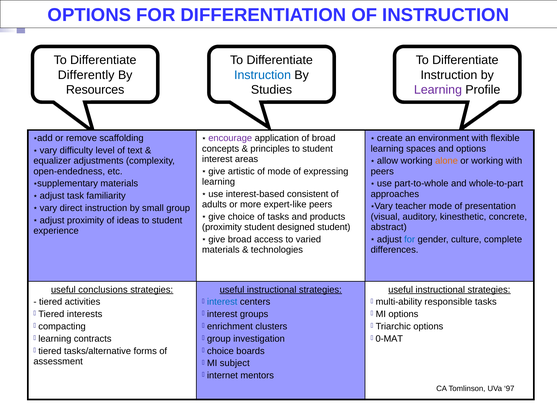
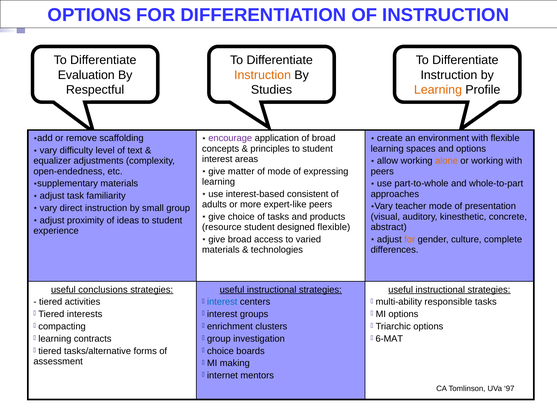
Differently: Differently -> Evaluation (86, 75)
Instruction colour: blue -> orange (263, 75)
Resources: Resources -> Respectful (95, 90)
Learning colour: purple -> orange (438, 90)
artistic: artistic -> matter (241, 171)
proximity: proximity -> resource (222, 227)
designed student: student -> flexible (334, 227)
for colour: blue -> orange (410, 239)
0-MAT: 0-MAT -> 6-MAT (389, 339)
subject: subject -> making (235, 363)
